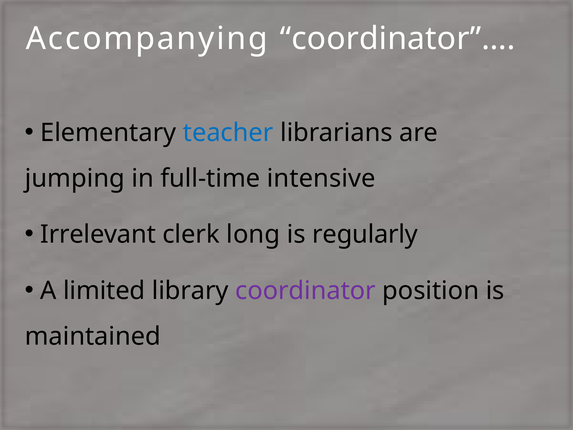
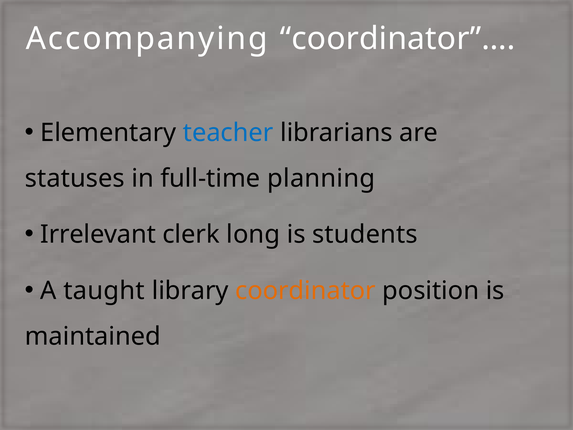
jumping: jumping -> statuses (75, 178)
intensive: intensive -> planning (321, 178)
regularly: regularly -> students (365, 234)
limited: limited -> taught (104, 290)
coordinator colour: purple -> orange (305, 290)
